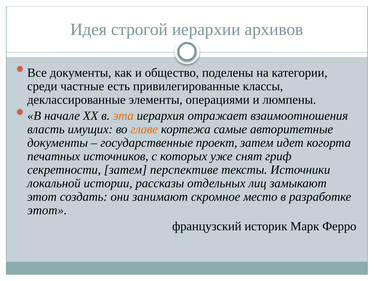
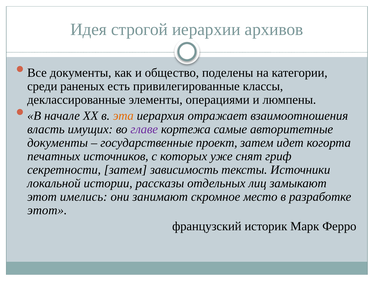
частные: частные -> раненых (82, 86)
главе colour: orange -> purple (144, 129)
перспективе: перспективе -> зависимость (184, 169)
создать: создать -> имелись (84, 196)
